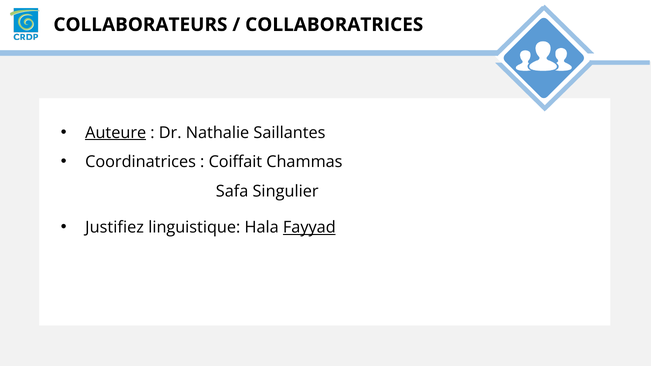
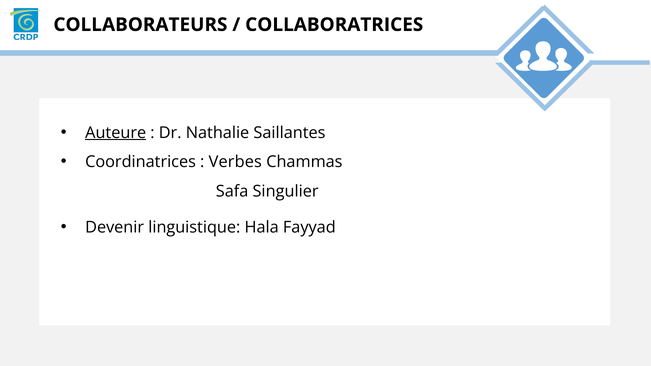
Coiffait: Coiffait -> Verbes (235, 162)
Justifiez: Justifiez -> Devenir (115, 227)
Fayyad underline: present -> none (309, 227)
